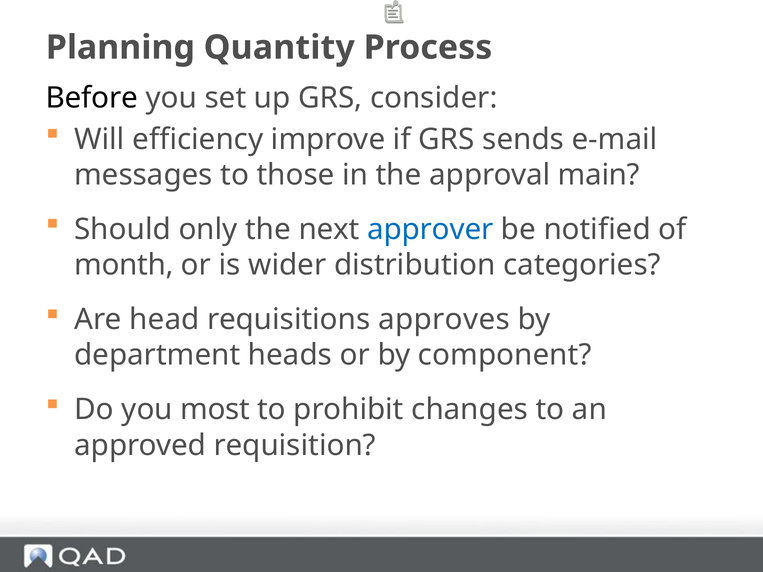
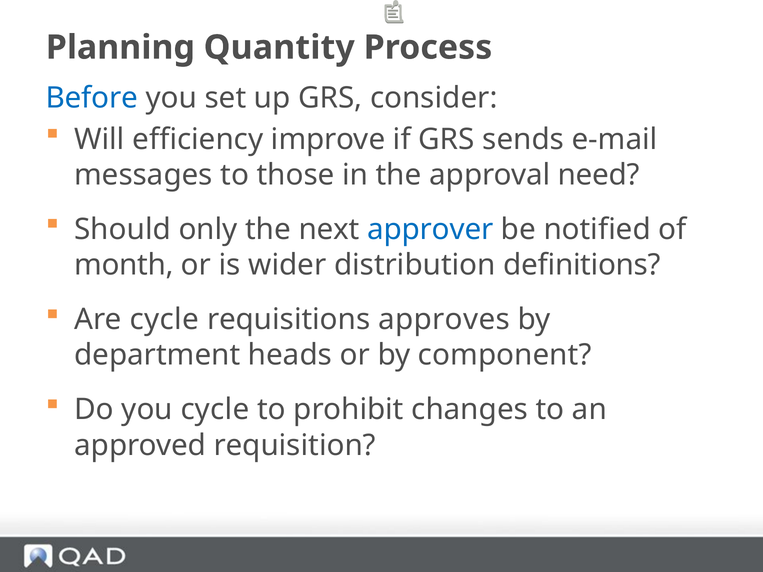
Before colour: black -> blue (92, 98)
main: main -> need (599, 175)
categories: categories -> definitions (582, 265)
Are head: head -> cycle (164, 320)
you most: most -> cycle (215, 410)
